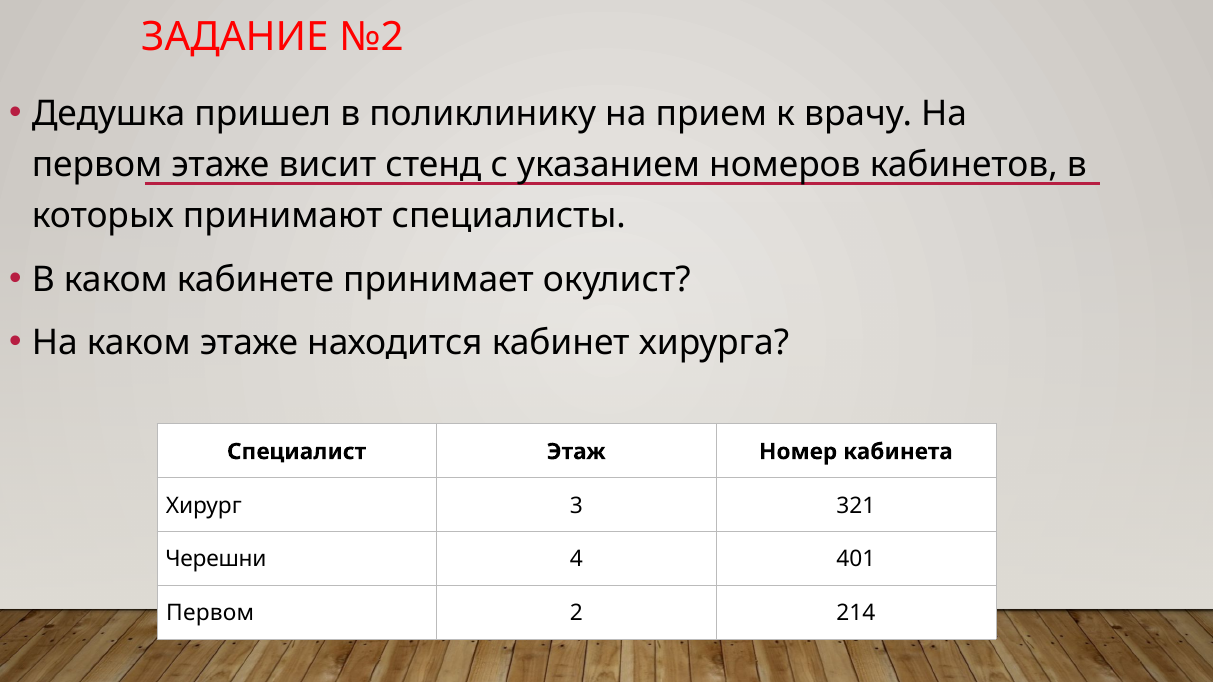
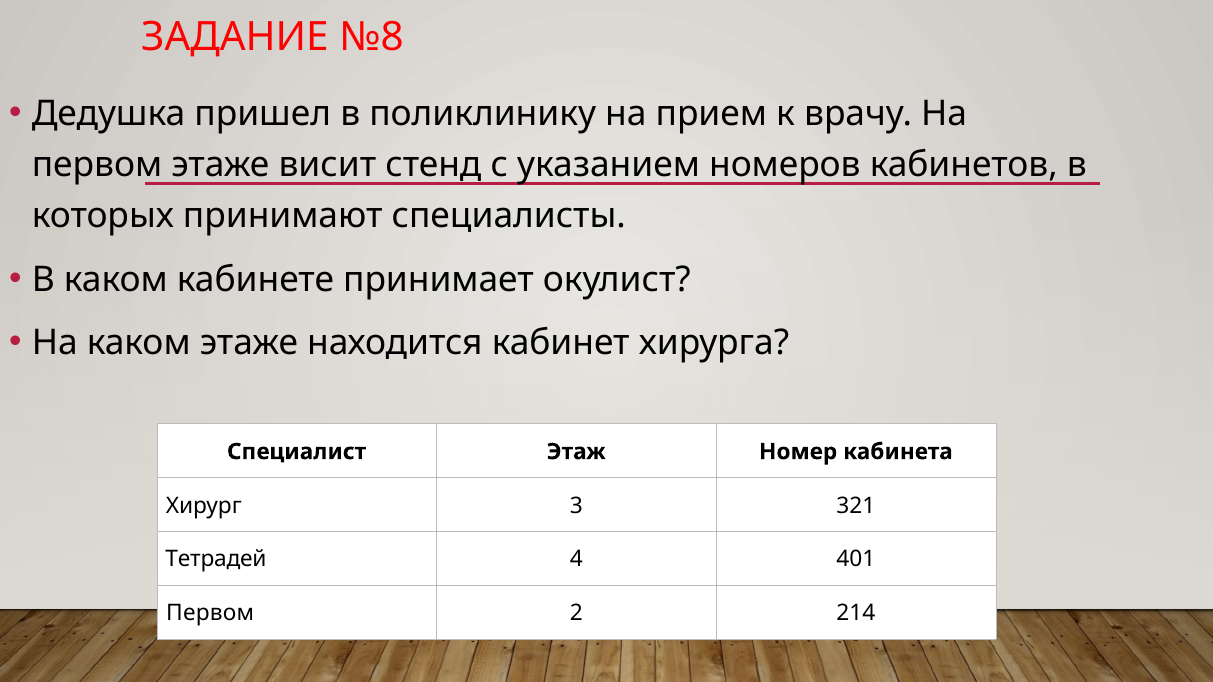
№2: №2 -> №8 (371, 37)
Черешни: Черешни -> Тетрадей (216, 560)
